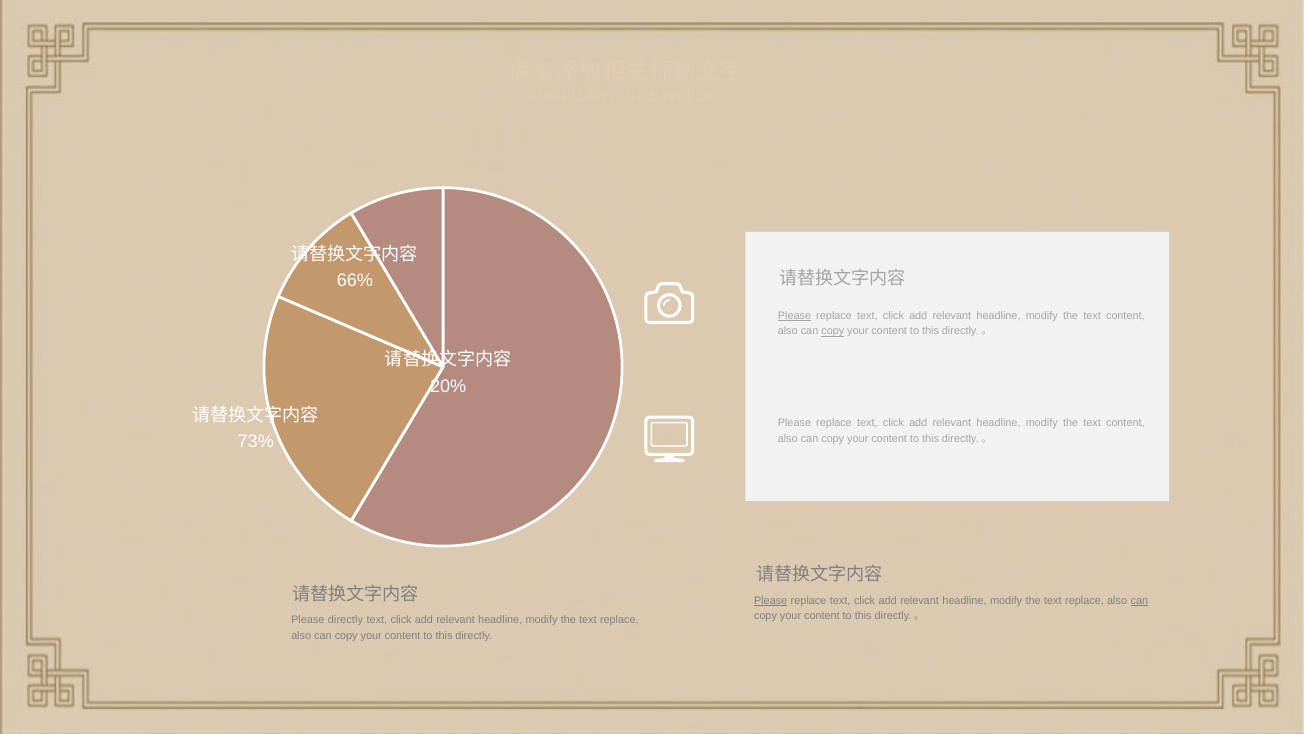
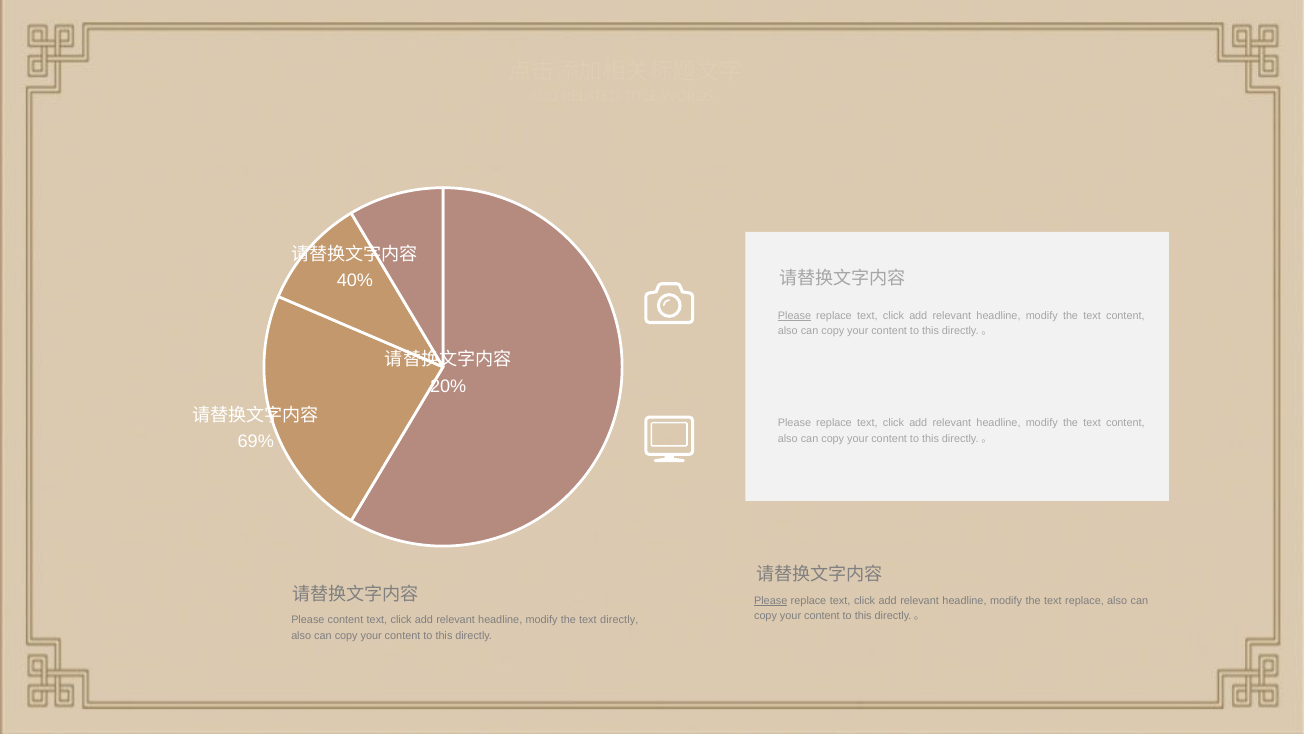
66%: 66% -> 40% (355, 281)
copy underline: present -> none (833, 331)
73%: 73% -> 69% (256, 441)
can underline: present -> none (1139, 600)
Please directly: directly -> content (345, 620)
replace: replace -> directly (619, 620)
